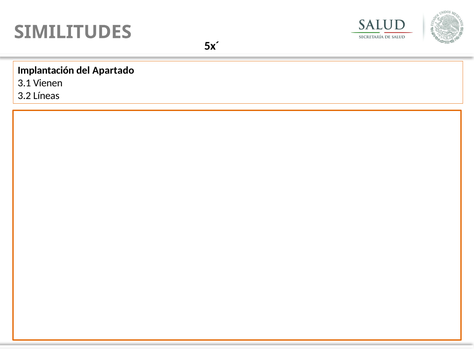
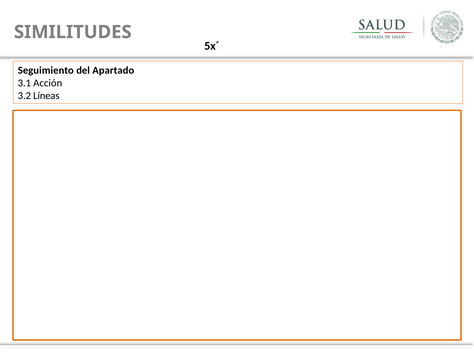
Implantación: Implantación -> Seguimiento (46, 71)
Vienen: Vienen -> Acción (48, 83)
